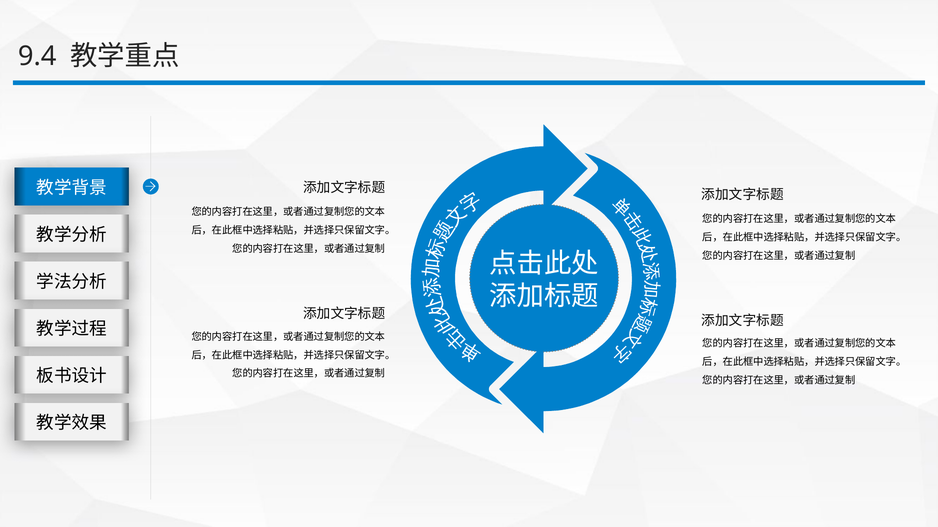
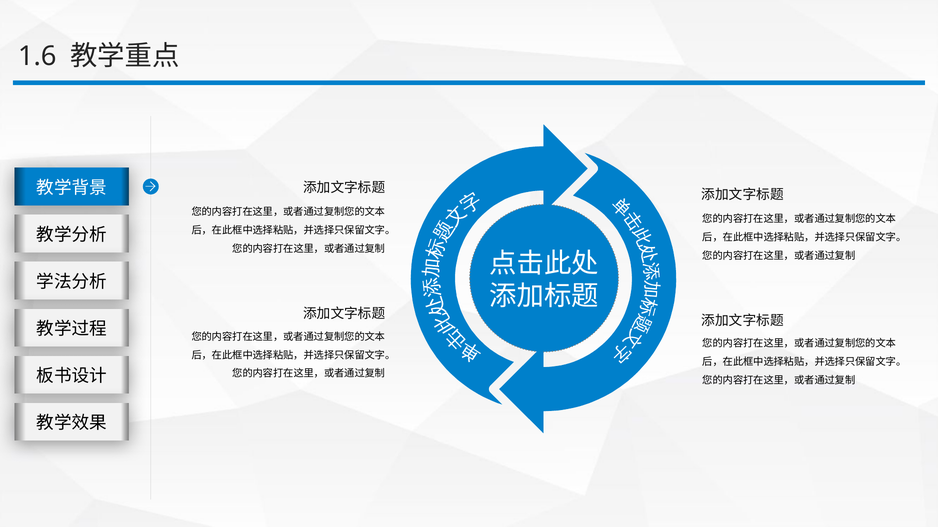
9.4: 9.4 -> 1.6 (37, 56)
